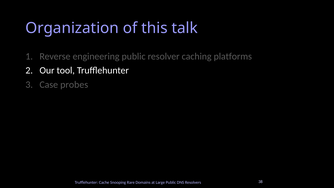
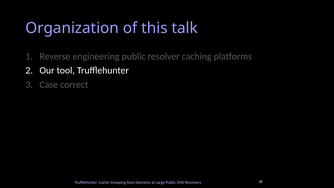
probes: probes -> correct (74, 84)
